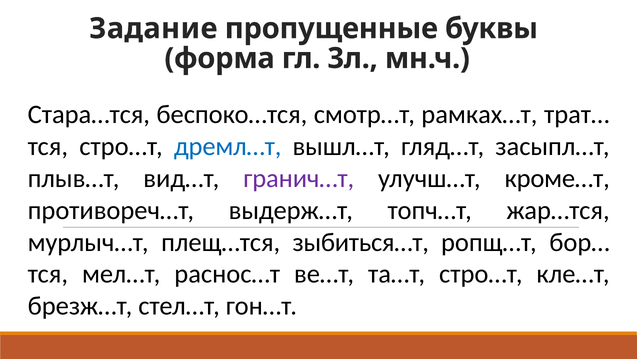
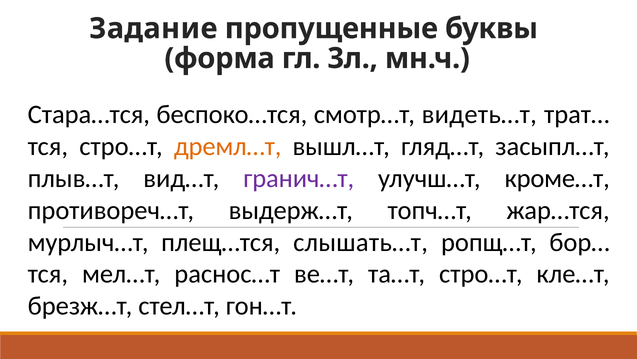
рамках…т: рамках…т -> видеть…т (479, 114)
дремл…т colour: blue -> orange (228, 146)
зыбиться…т: зыбиться…т -> слышать…т (360, 242)
